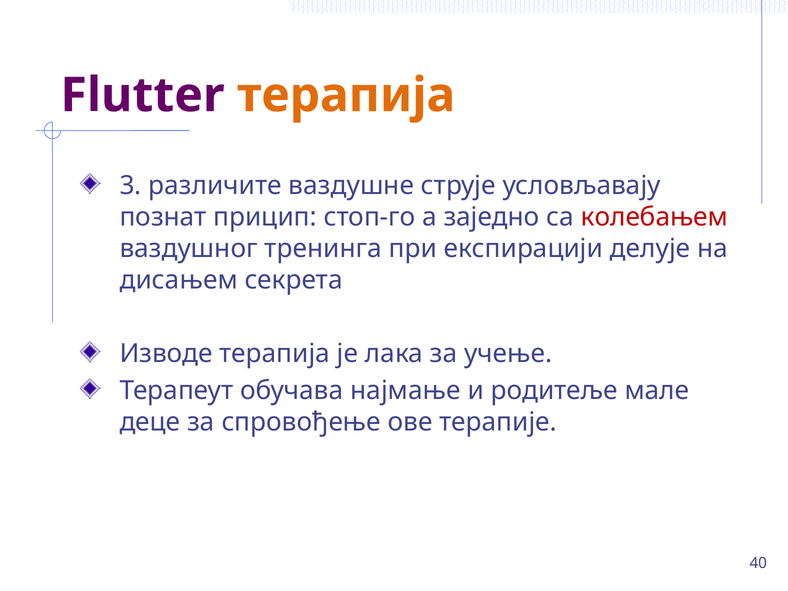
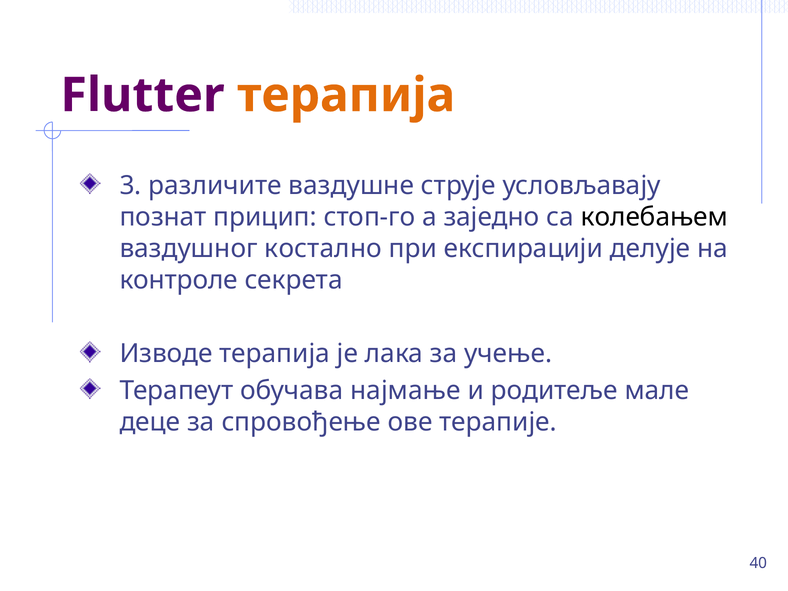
колебањем colour: red -> black (654, 217)
тренинга: тренинга -> костално (323, 249)
дисањем: дисањем -> контроле (179, 280)
